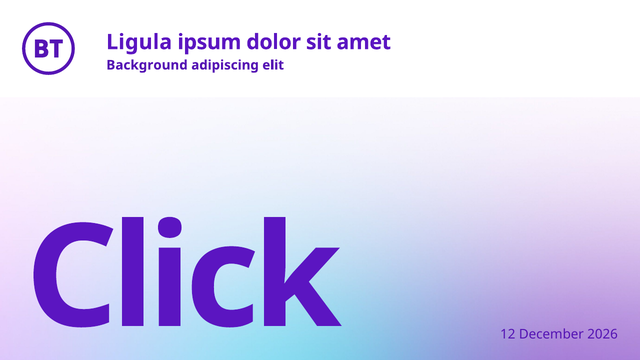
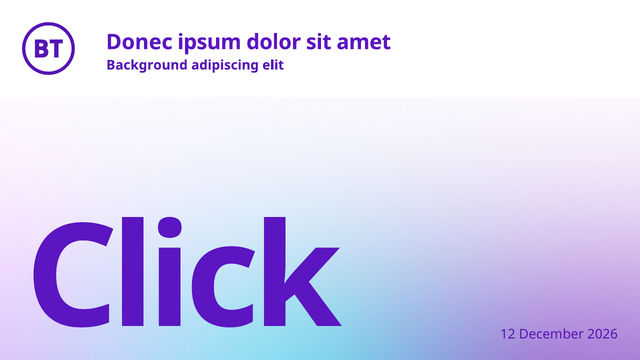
Ligula: Ligula -> Donec (139, 42)
